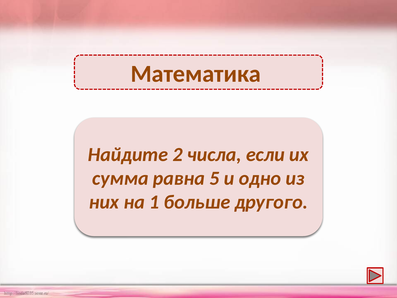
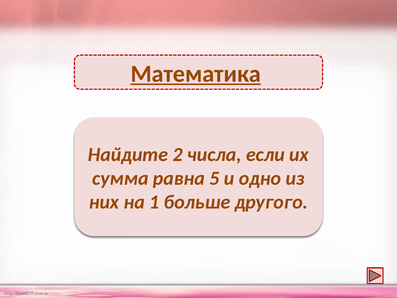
Математика underline: none -> present (196, 74)
